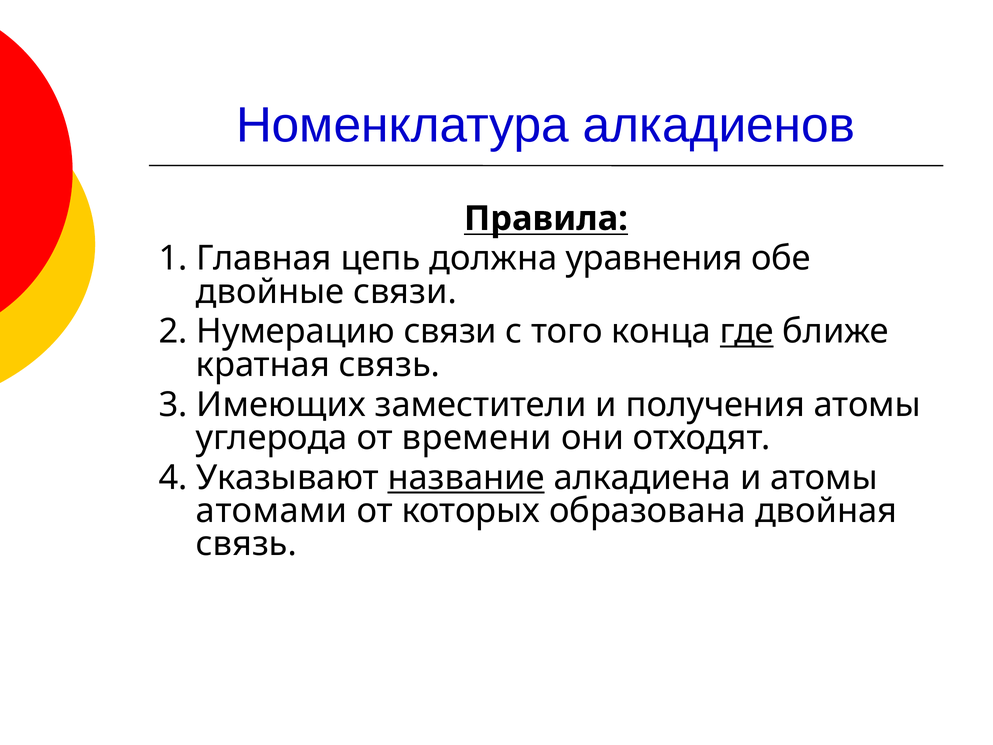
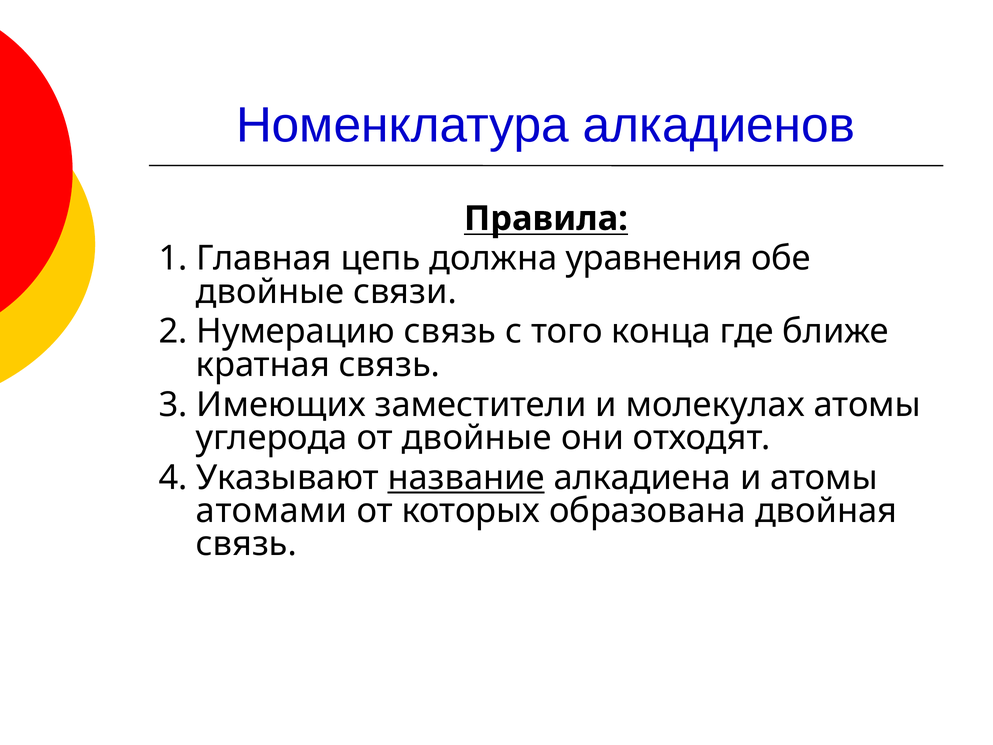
Нумерацию связи: связи -> связь (450, 331)
где underline: present -> none (747, 331)
получения: получения -> молекулах (715, 405)
от времени: времени -> двойные (477, 438)
